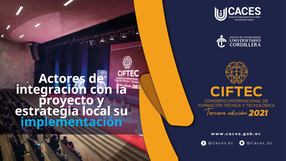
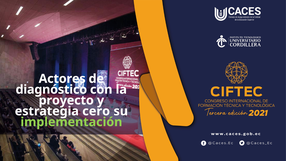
integración: integración -> diagnóstico (51, 89)
local: local -> cero (96, 111)
implementación colour: light blue -> light green (71, 122)
